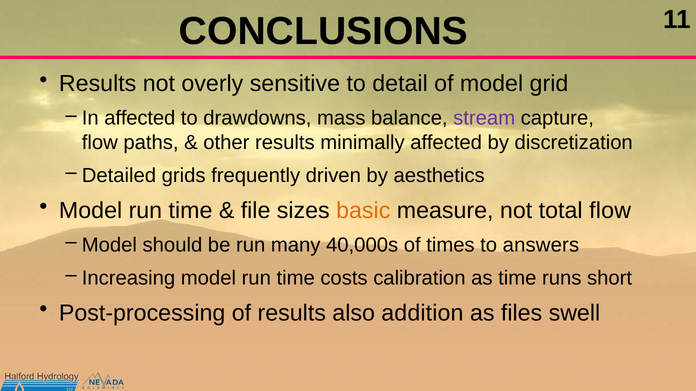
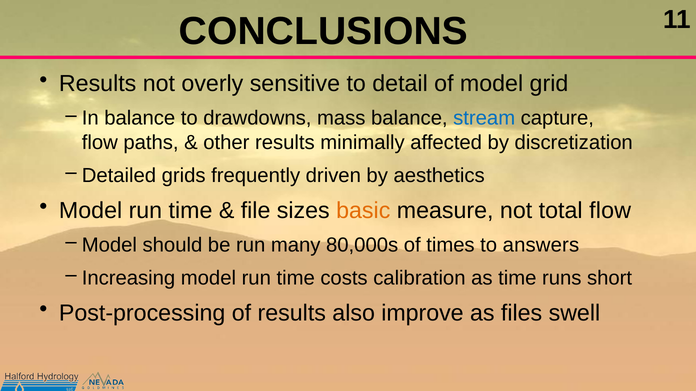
In affected: affected -> balance (140, 118)
stream colour: purple -> blue (484, 118)
40,000s: 40,000s -> 80,000s (362, 245)
addition: addition -> improve (422, 313)
